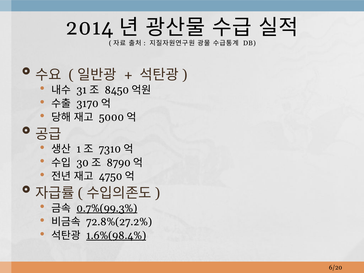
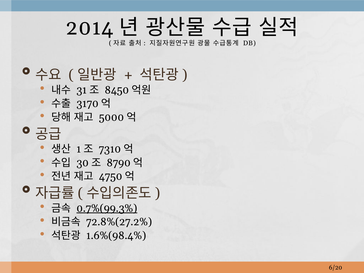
1.6%(98.4% underline: present -> none (116, 236)
